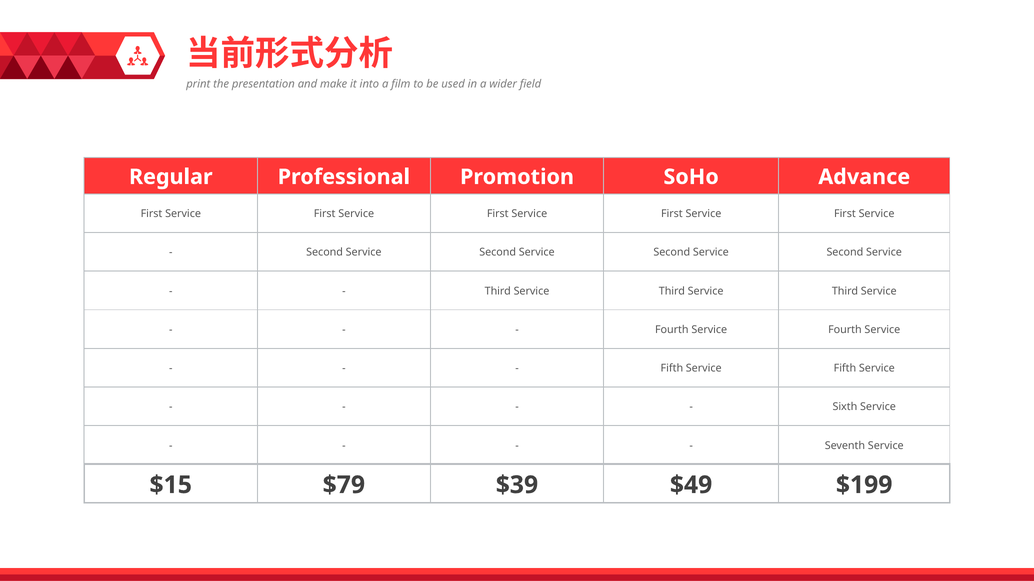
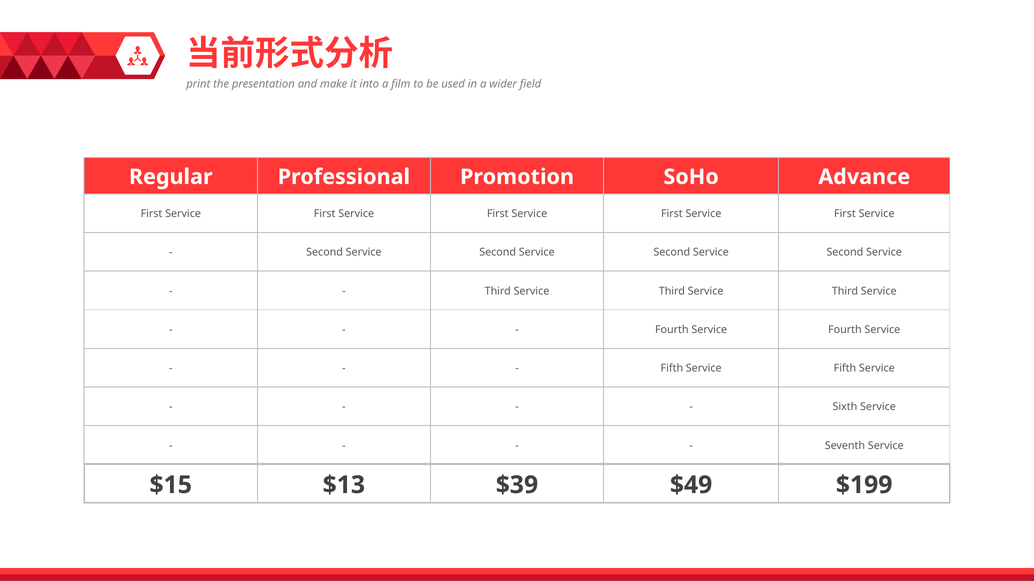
$79: $79 -> $13 (344, 485)
